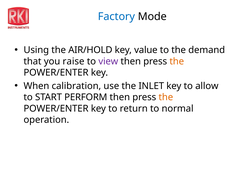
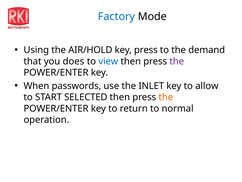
key value: value -> press (146, 50)
raise: raise -> does (73, 61)
view colour: purple -> blue (108, 61)
the colour: orange -> purple (177, 61)
calibration: calibration -> passwords (76, 86)
PERFORM: PERFORM -> SELECTED (86, 97)
